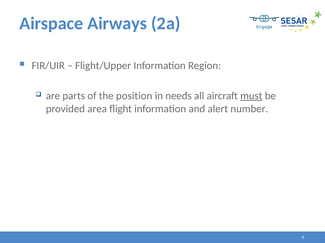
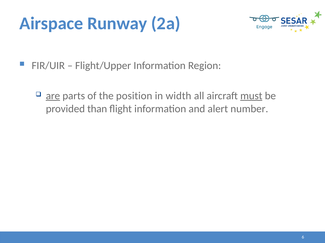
Airways: Airways -> Runway (117, 24)
are underline: none -> present (53, 96)
needs: needs -> width (178, 96)
area: area -> than (97, 109)
